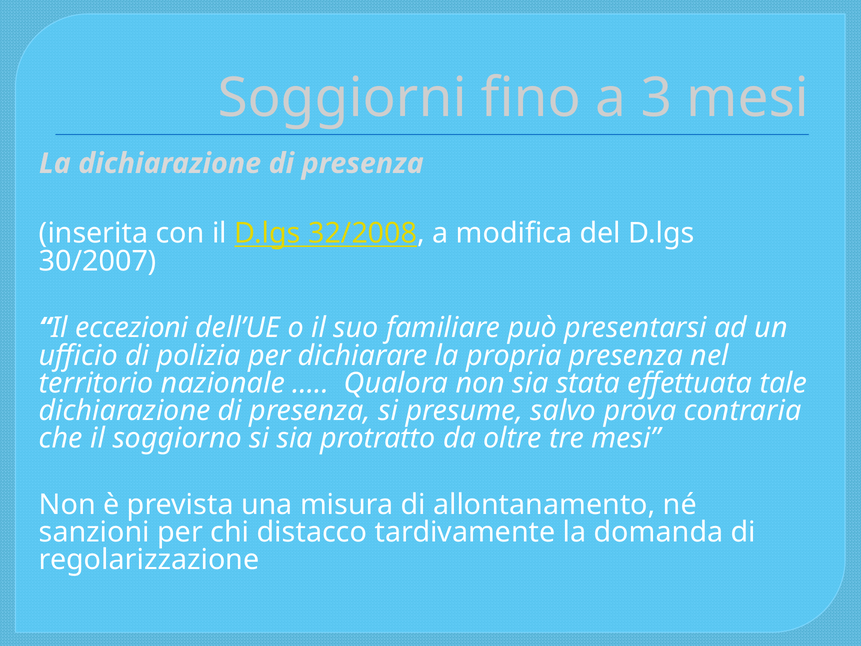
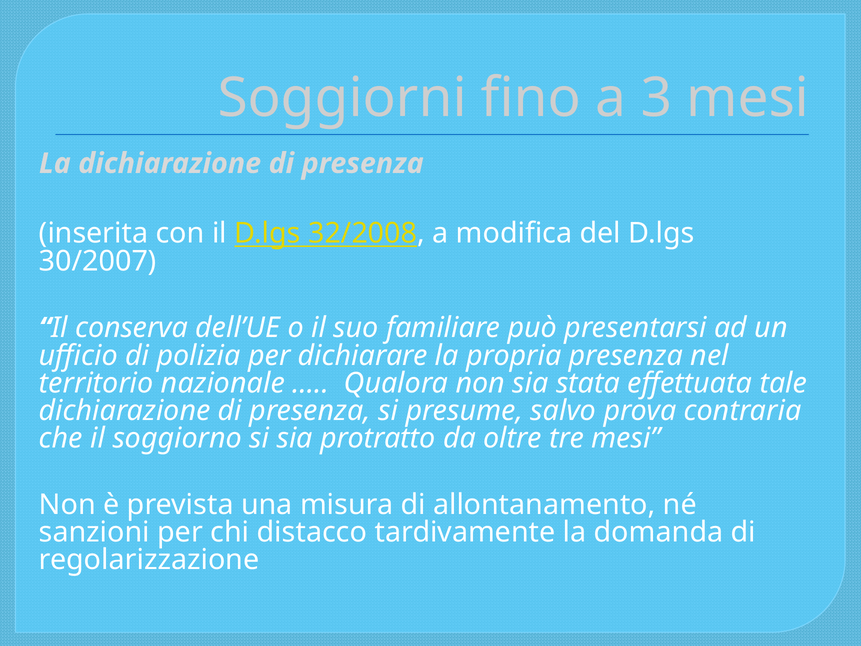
eccezioni: eccezioni -> conserva (132, 328)
